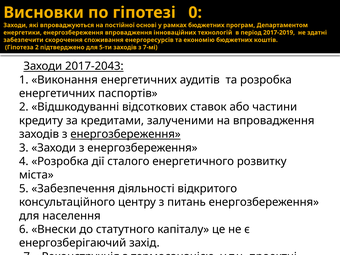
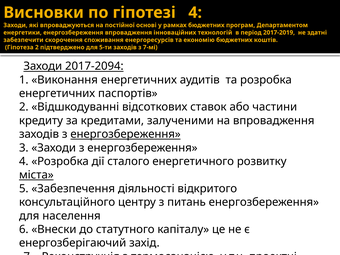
гіпотезі 0: 0 -> 4 (195, 13)
2017-2043: 2017-2043 -> 2017-2094 (94, 66)
міста underline: none -> present (36, 175)
